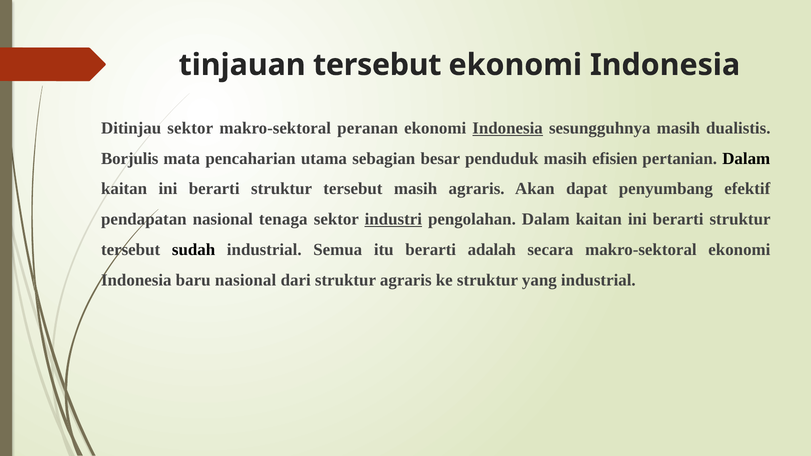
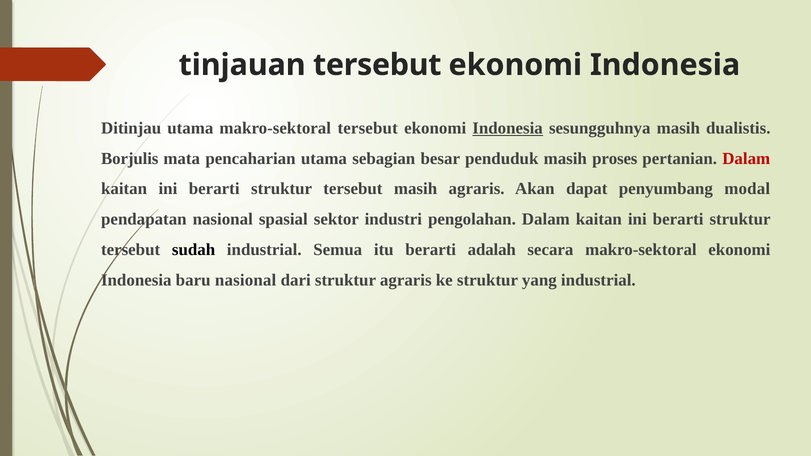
Ditinjau sektor: sektor -> utama (190, 128)
makro-sektoral peranan: peranan -> tersebut (368, 128)
efisien: efisien -> proses (615, 159)
Dalam colour: black -> red (746, 159)
efektif: efektif -> modal (747, 189)
tenaga: tenaga -> spasial (283, 219)
industri underline: present -> none (393, 219)
